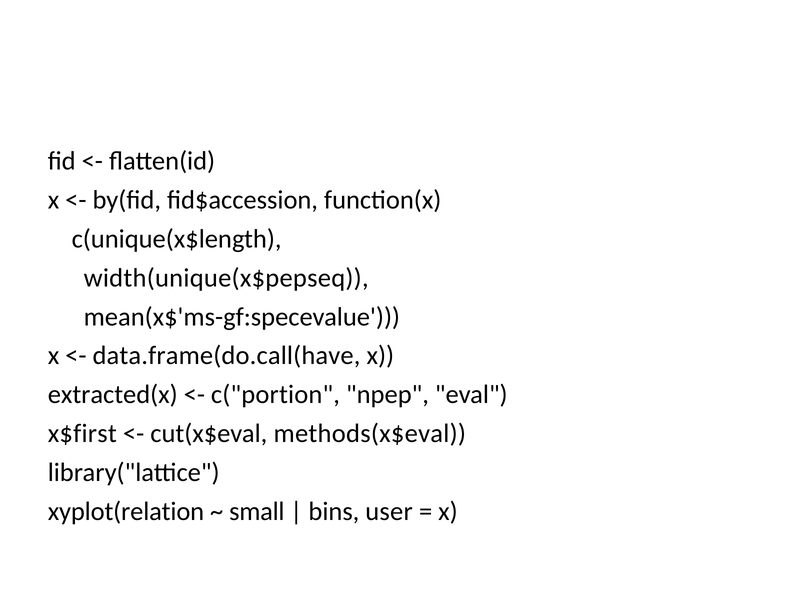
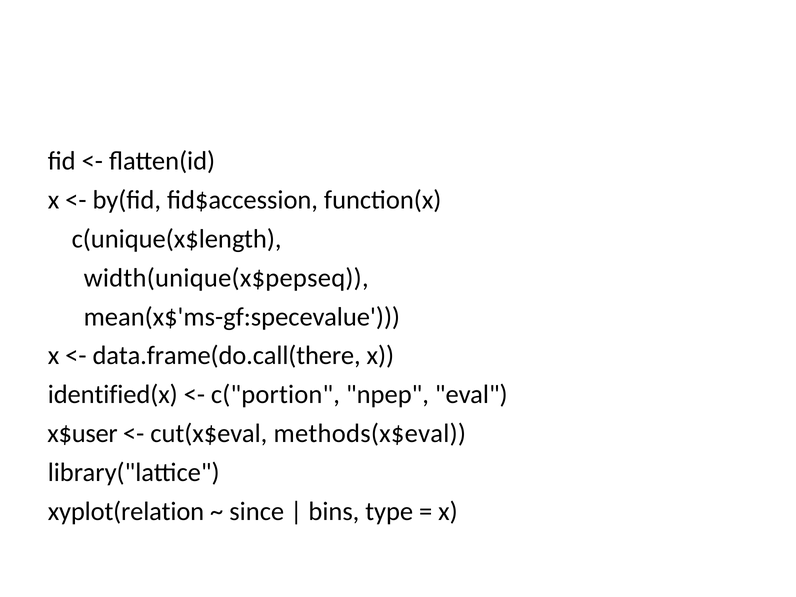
data.frame(do.call(have: data.frame(do.call(have -> data.frame(do.call(there (227, 356)
extracted(x: extracted(x -> identified(x (113, 395)
x$first: x$first -> x$user (83, 434)
small: small -> since (257, 511)
user: user -> type (389, 511)
